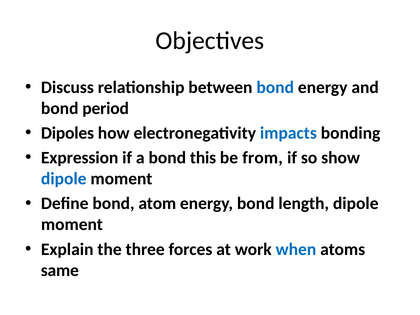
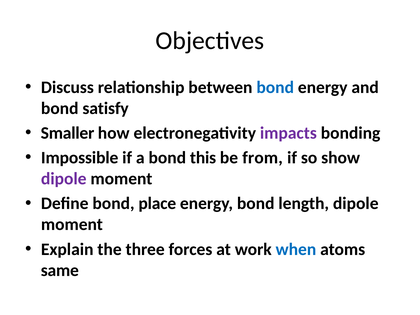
period: period -> satisfy (106, 108)
Dipoles: Dipoles -> Smaller (67, 133)
impacts colour: blue -> purple (288, 133)
Expression: Expression -> Impossible (80, 158)
dipole colour: blue -> purple (64, 179)
atom: atom -> place (157, 204)
